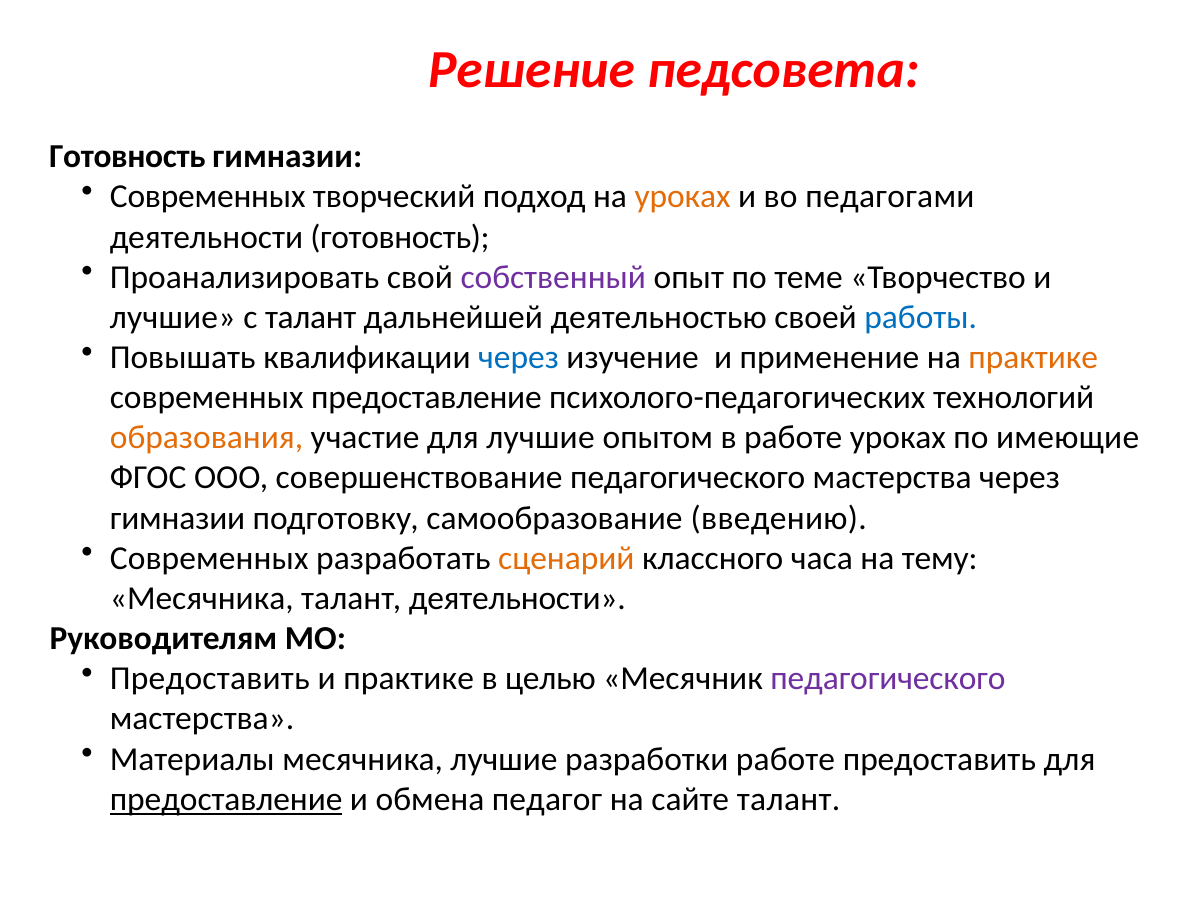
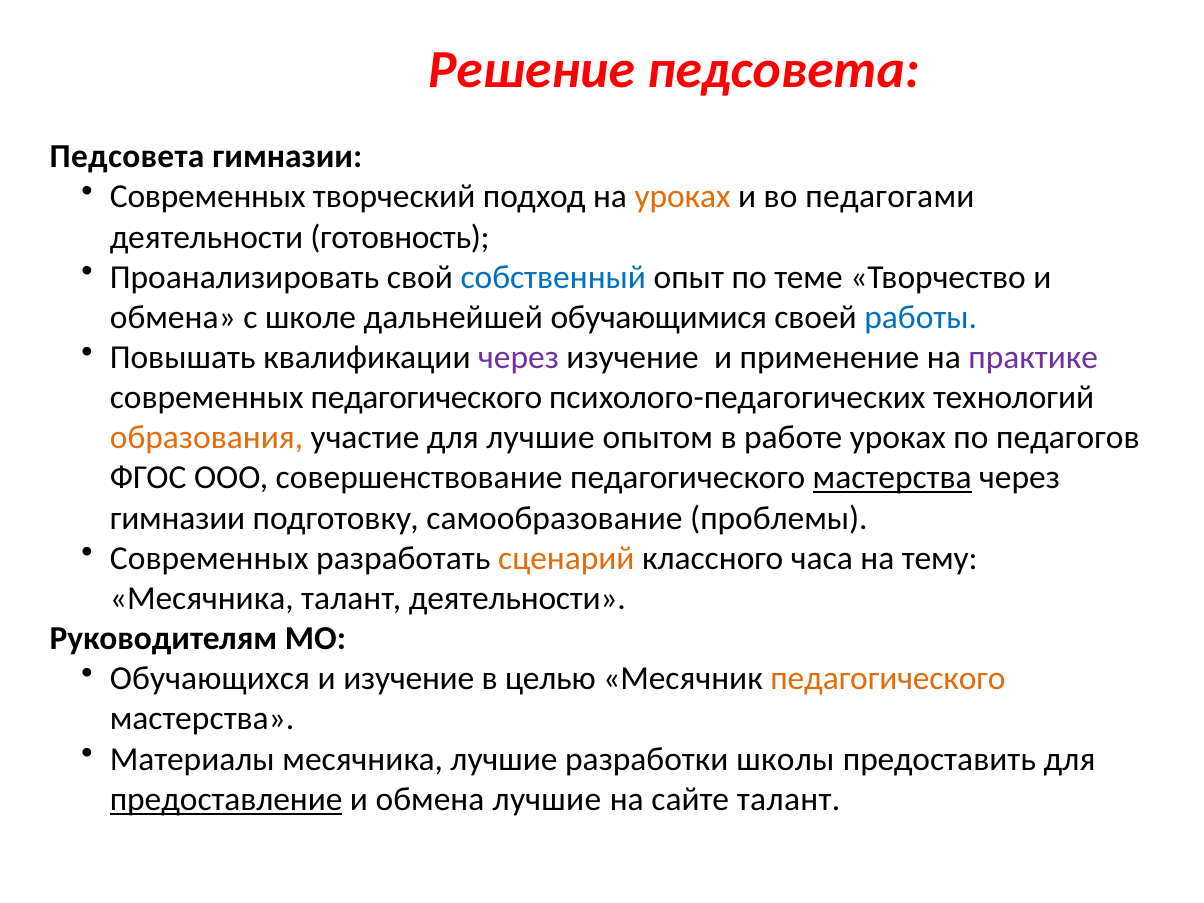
Готовность: Готовность -> Педсовета (127, 157)
собственный colour: purple -> blue (553, 277)
лучшие: лучшие -> обмена (173, 317)
с талант: талант -> школе (311, 317)
деятельностью: деятельностью -> обучающимися (659, 317)
через colour: blue -> purple (519, 358)
практике colour: orange -> purple (1033, 358)
современных предоставление: предоставление -> педагогического (427, 398)
имеющие: имеющие -> педагогов (1068, 438)
мастерства underline: none -> present (892, 478)
введению: введению -> проблемы (779, 518)
Предоставить: Предоставить -> Обучающихся (210, 679)
и практике: практике -> изучение (409, 679)
педагогического colour: purple -> orange (888, 679)
разработки работе: работе -> школы (785, 759)
обмена педагог: педагог -> лучшие (547, 799)
